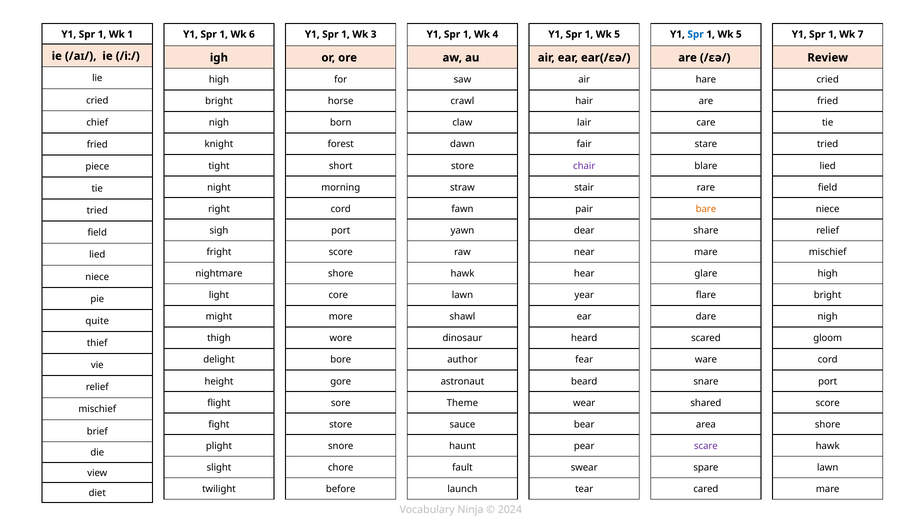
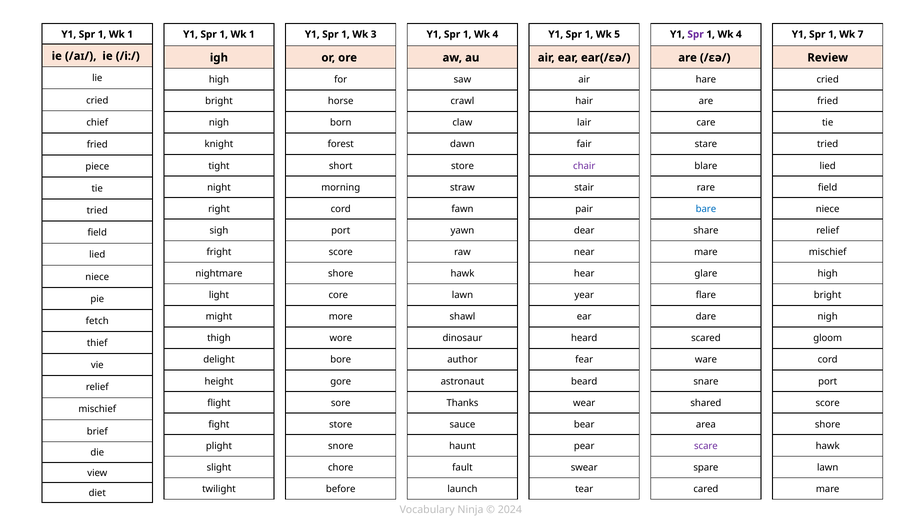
6: 6 -> 1 (252, 34)
Spr colour: blue -> purple (696, 34)
5: 5 -> 4 (739, 34)
bare colour: orange -> blue (706, 209)
quite: quite -> fetch (97, 321)
Theme: Theme -> Thanks (462, 403)
